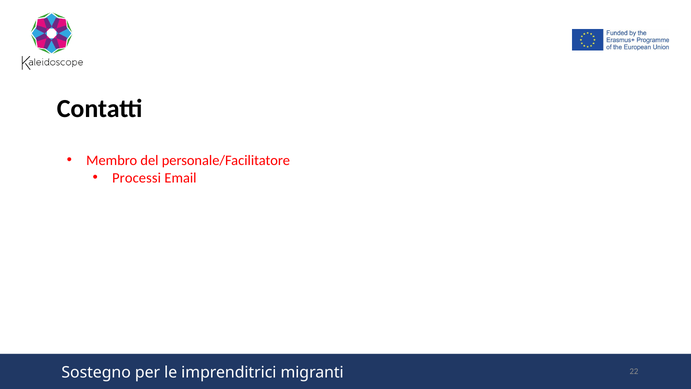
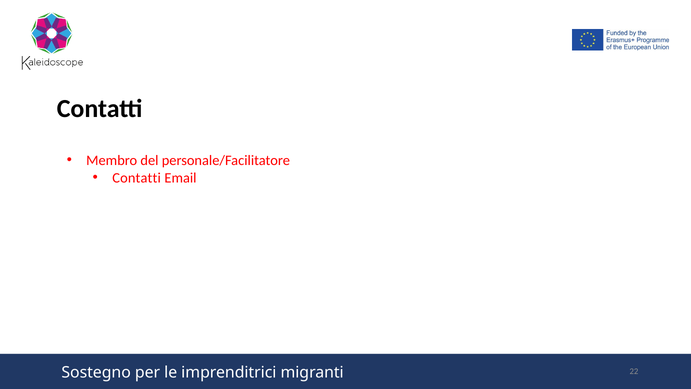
Processi: Processi -> Contatti (137, 178)
